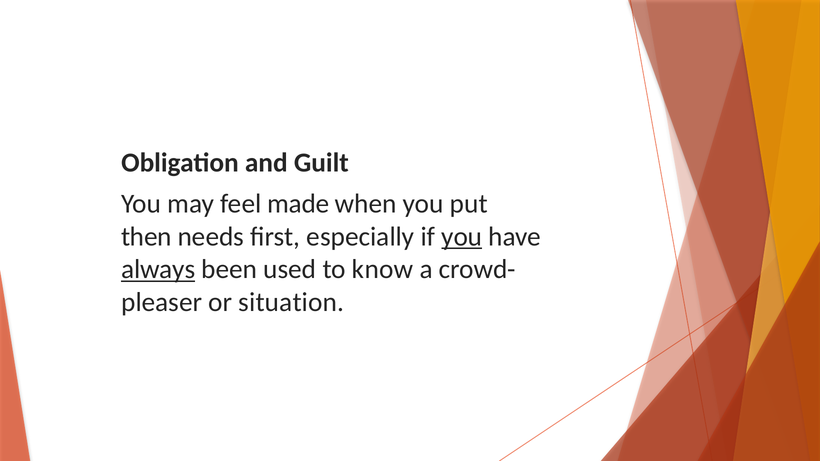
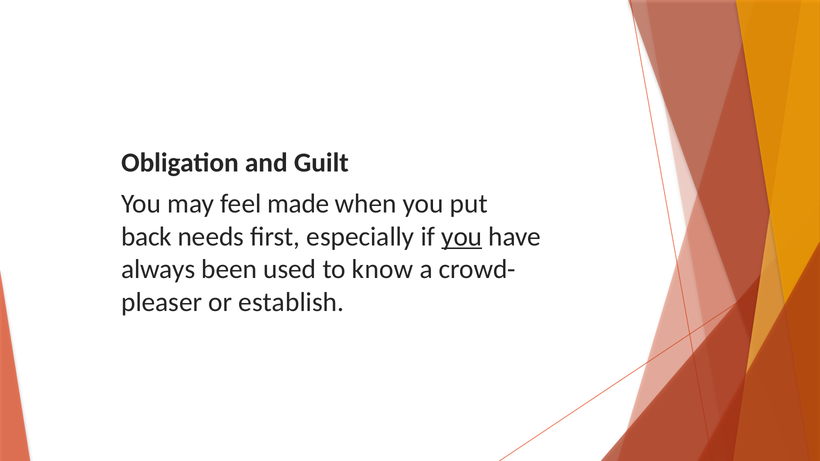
then: then -> back (146, 237)
always underline: present -> none (158, 270)
situation: situation -> establish (291, 302)
